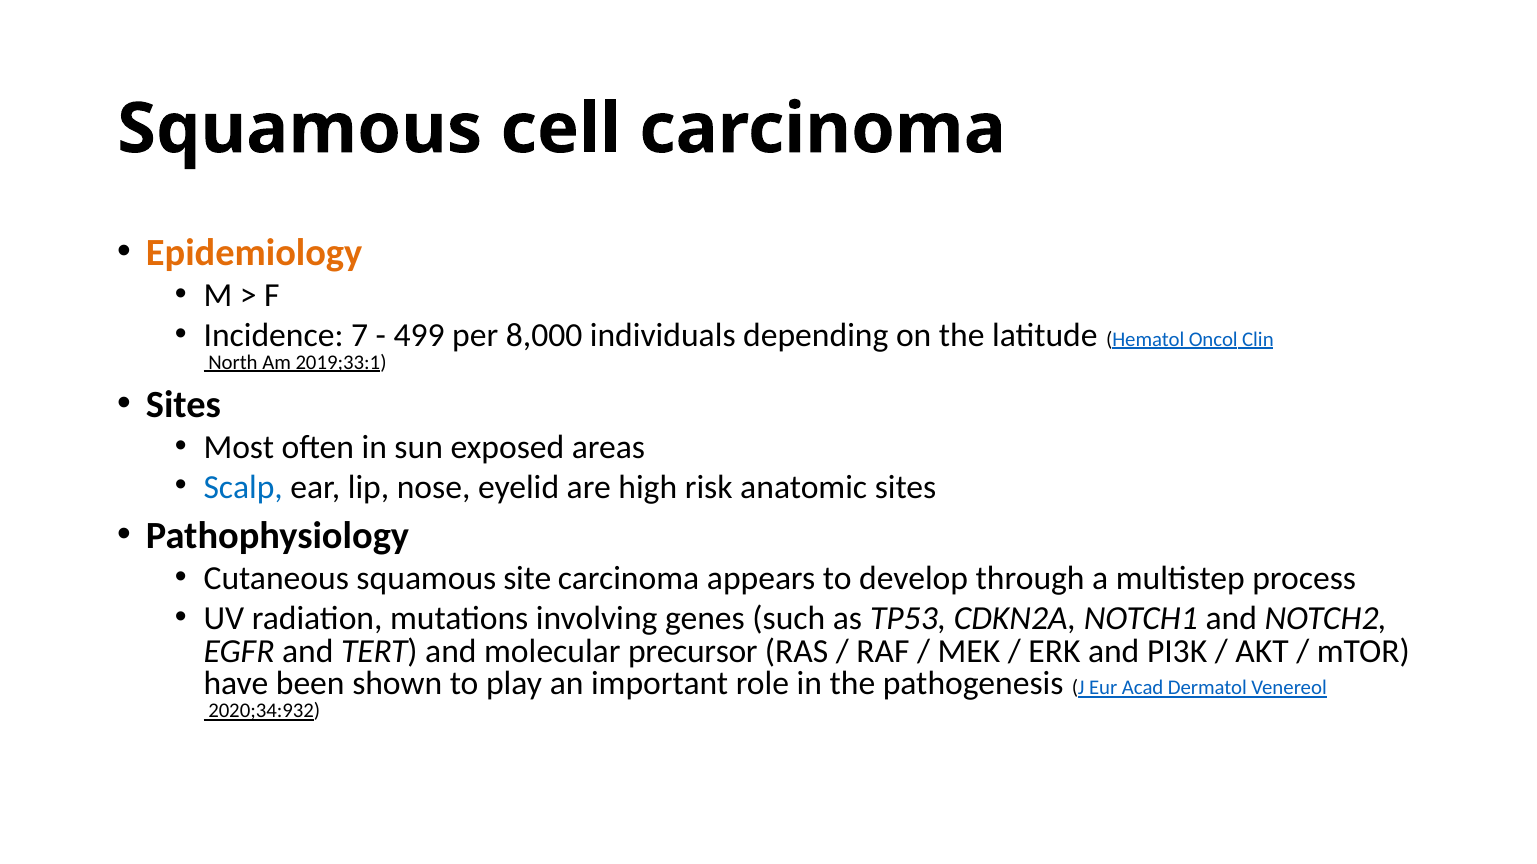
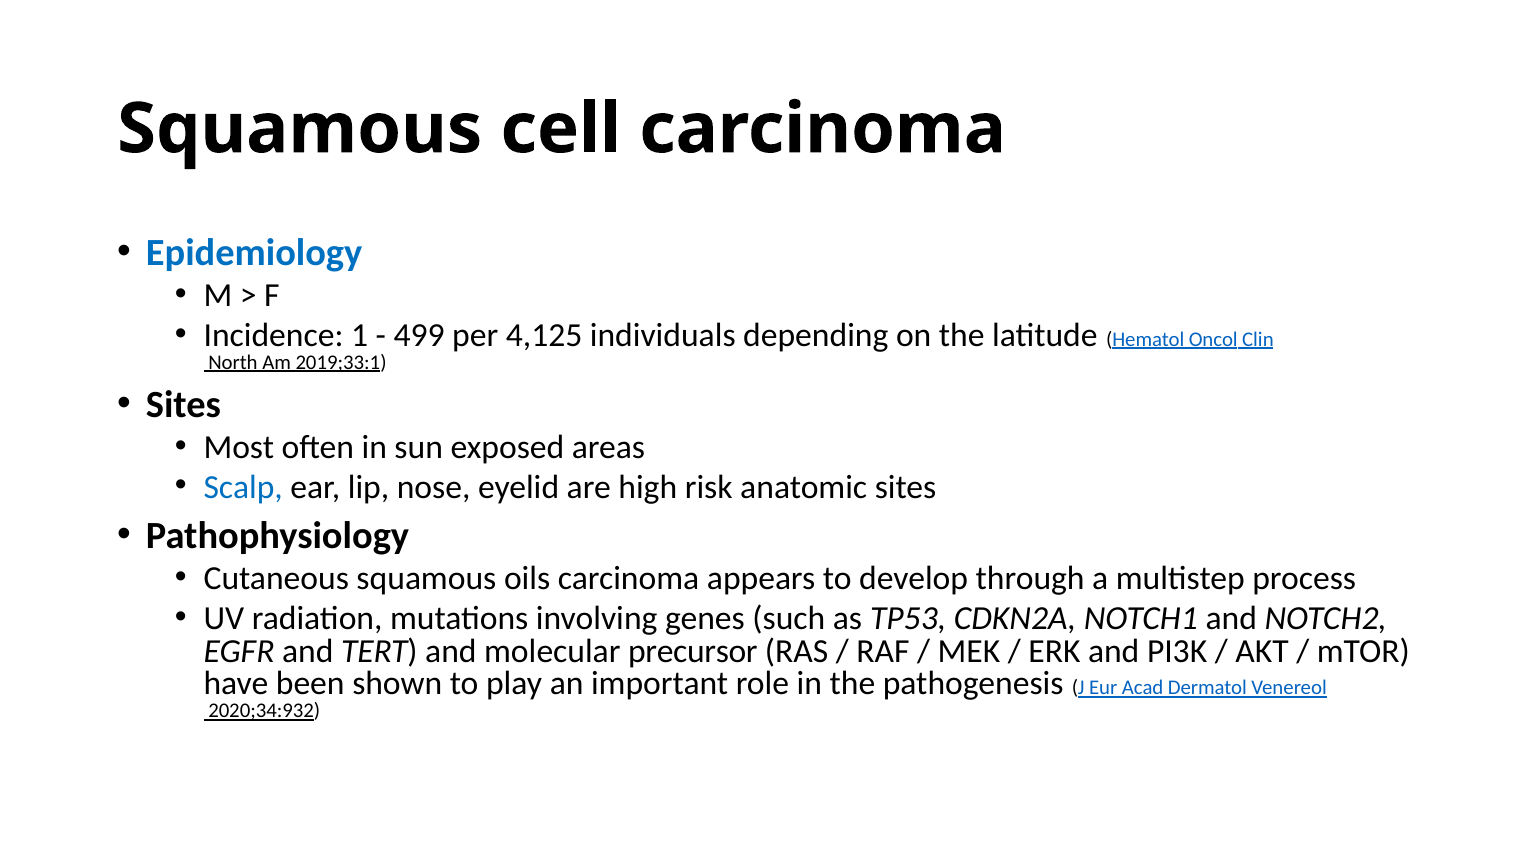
Epidemiology colour: orange -> blue (254, 253)
7: 7 -> 1 (360, 335)
8,000: 8,000 -> 4,125 (544, 335)
site: site -> oils (527, 579)
